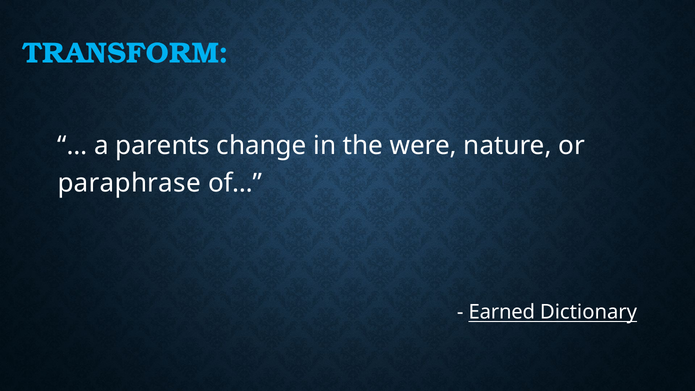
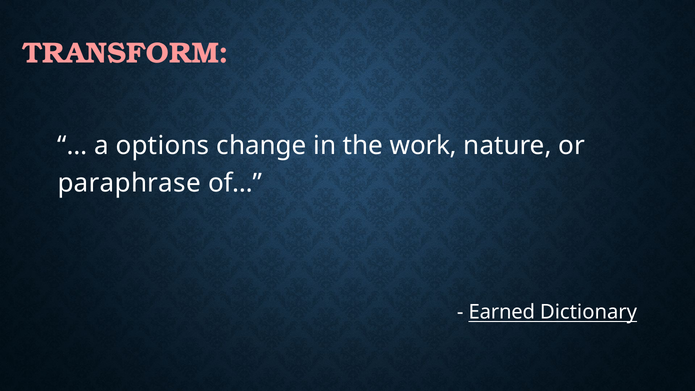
TRANSFORM colour: light blue -> pink (125, 53)
parents: parents -> options (162, 146)
were: were -> work (423, 146)
